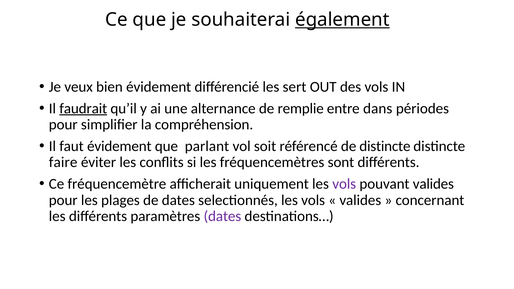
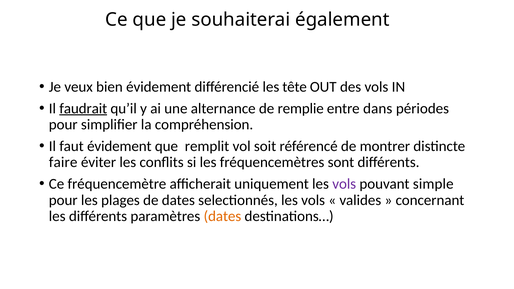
également underline: present -> none (342, 20)
sert: sert -> tête (295, 87)
parlant: parlant -> remplit (207, 146)
de distincte: distincte -> montrer (385, 146)
pouvant valides: valides -> simple (433, 184)
dates colour: purple -> orange (222, 216)
